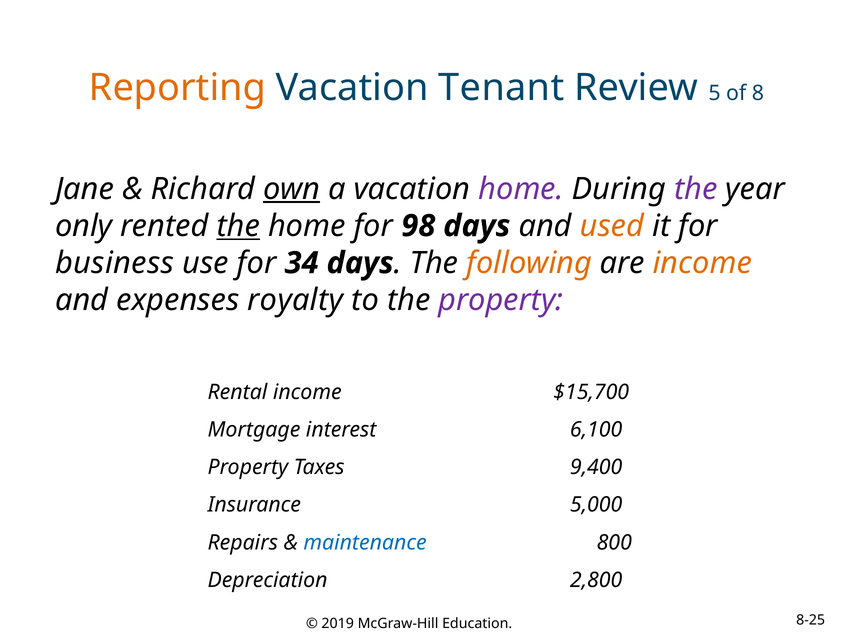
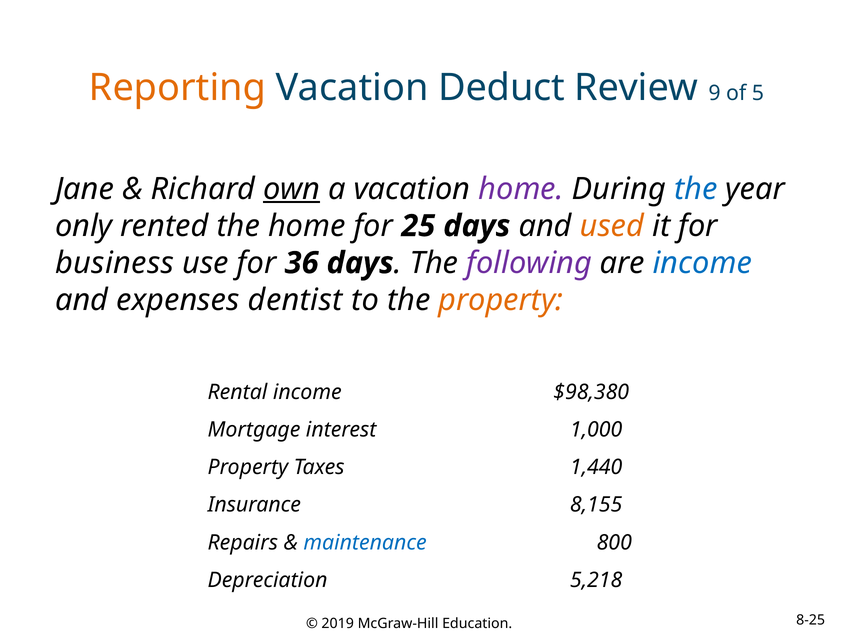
Tenant: Tenant -> Deduct (502, 88)
5: 5 -> 9 (715, 93)
8: 8 -> 5 (758, 93)
the colour: purple -> blue (696, 189)
the underline: present -> none (238, 226)
98: 98 -> 25 (418, 226)
34: 34 -> 36 (302, 263)
following colour: orange -> purple (529, 263)
income colour: orange -> blue (702, 263)
royalty: royalty -> dentist (295, 300)
property colour: purple -> orange (501, 300)
$15,700: $15,700 -> $98,380 (591, 392)
6,100: 6,100 -> 1,000 (596, 430)
9,400: 9,400 -> 1,440 (596, 467)
5,000: 5,000 -> 8,155 (596, 505)
2,800: 2,800 -> 5,218 (596, 580)
